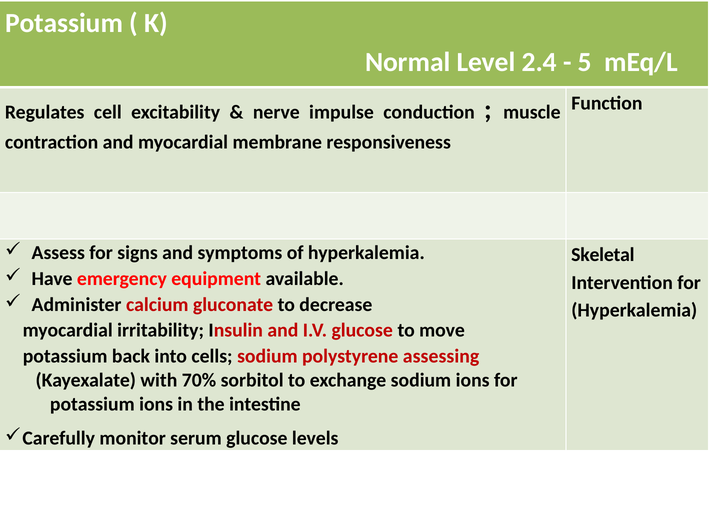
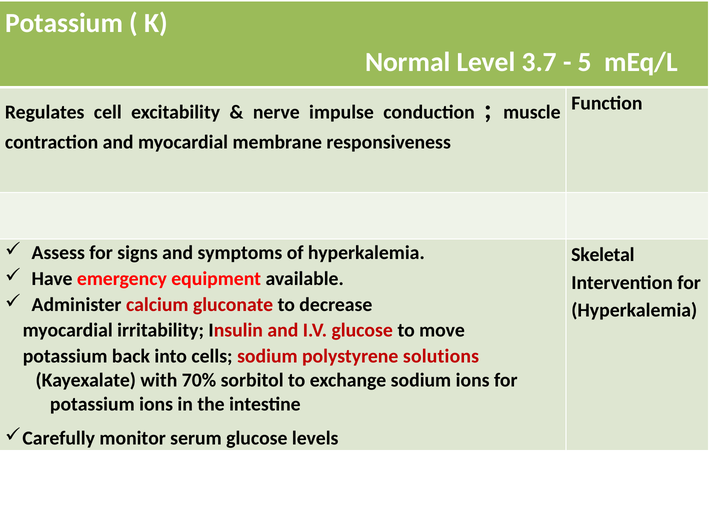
2.4: 2.4 -> 3.7 (539, 62)
assessing: assessing -> solutions (441, 356)
